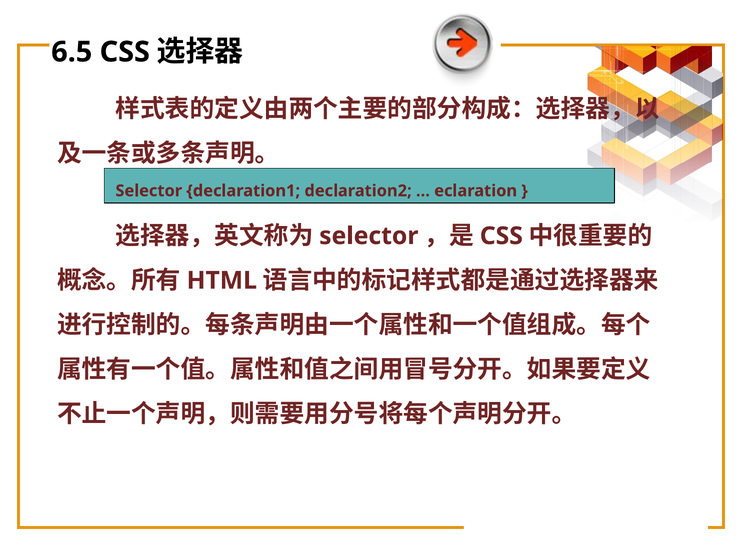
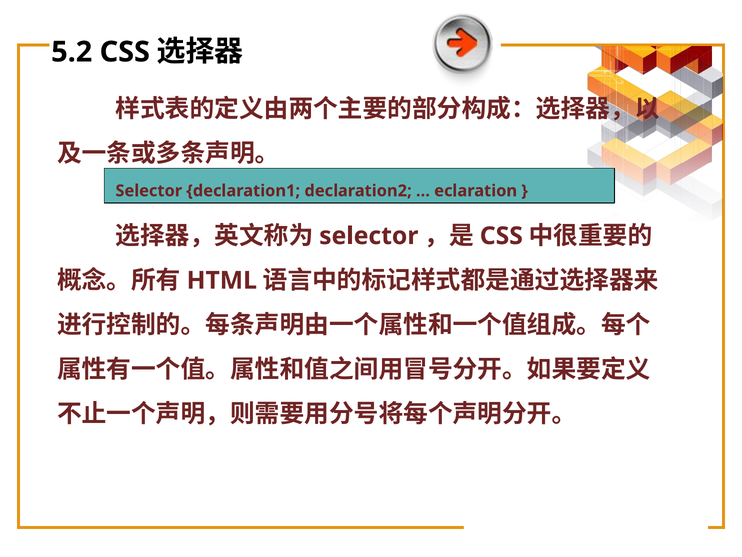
6.5: 6.5 -> 5.2 (72, 52)
